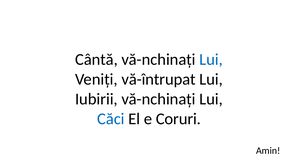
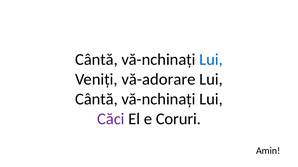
vă-întrupat: vă-întrupat -> vă-adorare (158, 80)
Iubirii: Iubirii -> Cântă (96, 99)
Căci colour: blue -> purple (111, 119)
